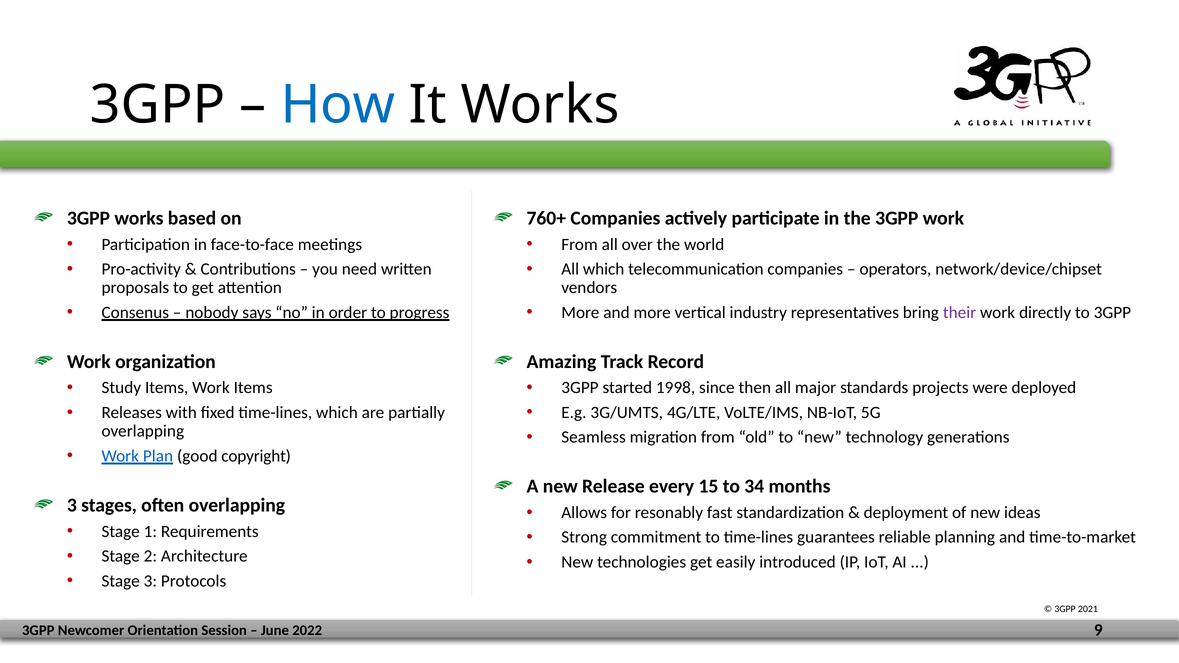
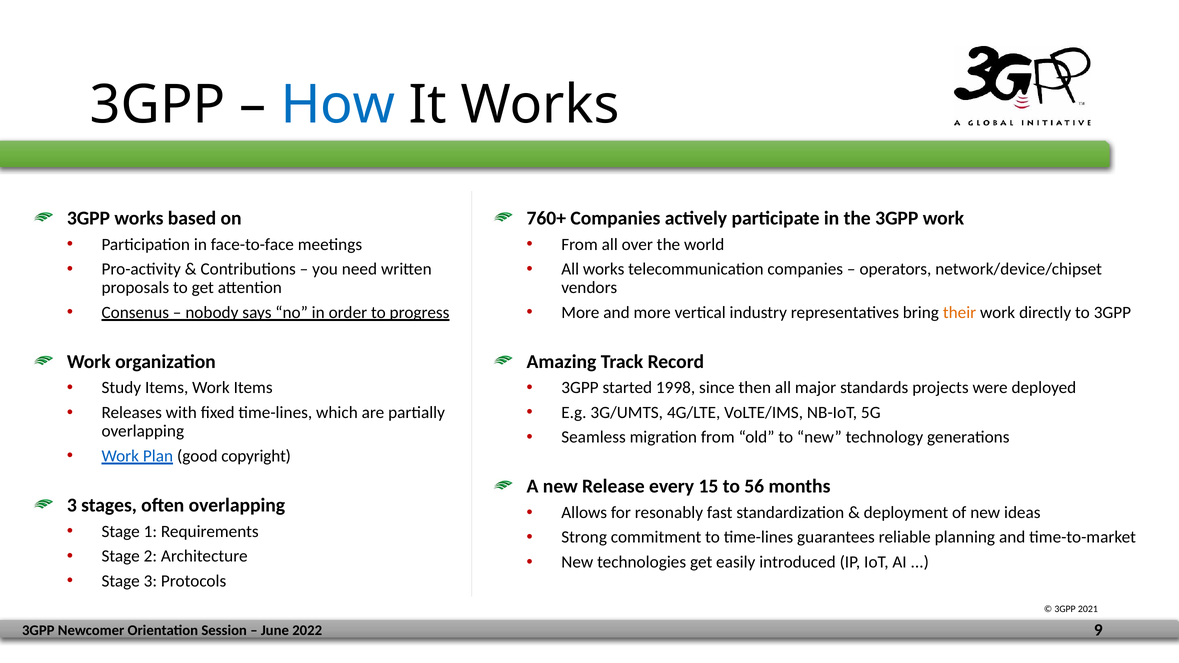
All which: which -> works (604, 269)
their colour: purple -> orange (960, 312)
34: 34 -> 56 (754, 487)
